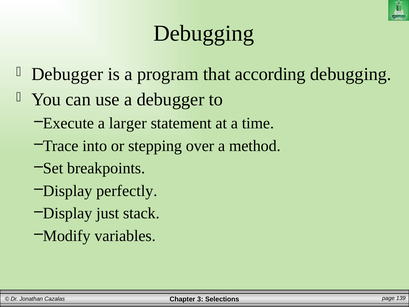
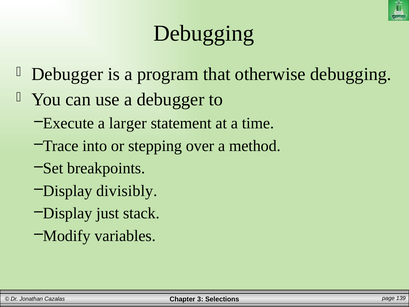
according: according -> otherwise (270, 74)
perfectly: perfectly -> divisibly (127, 191)
